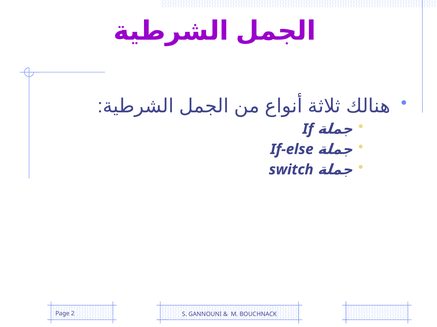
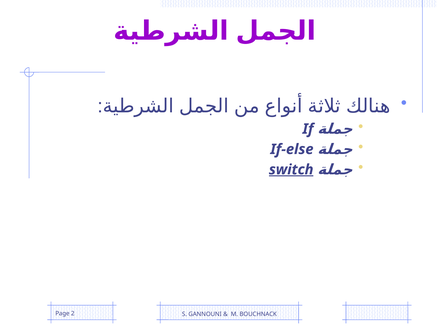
switch underline: none -> present (291, 170)
